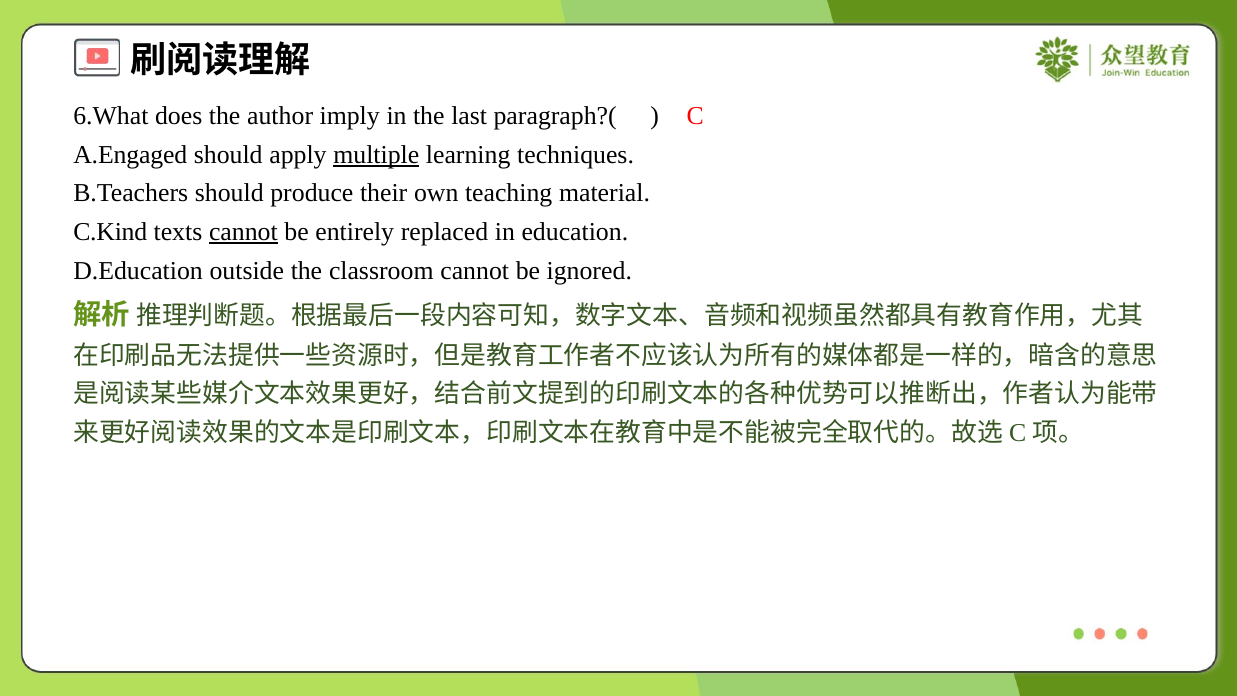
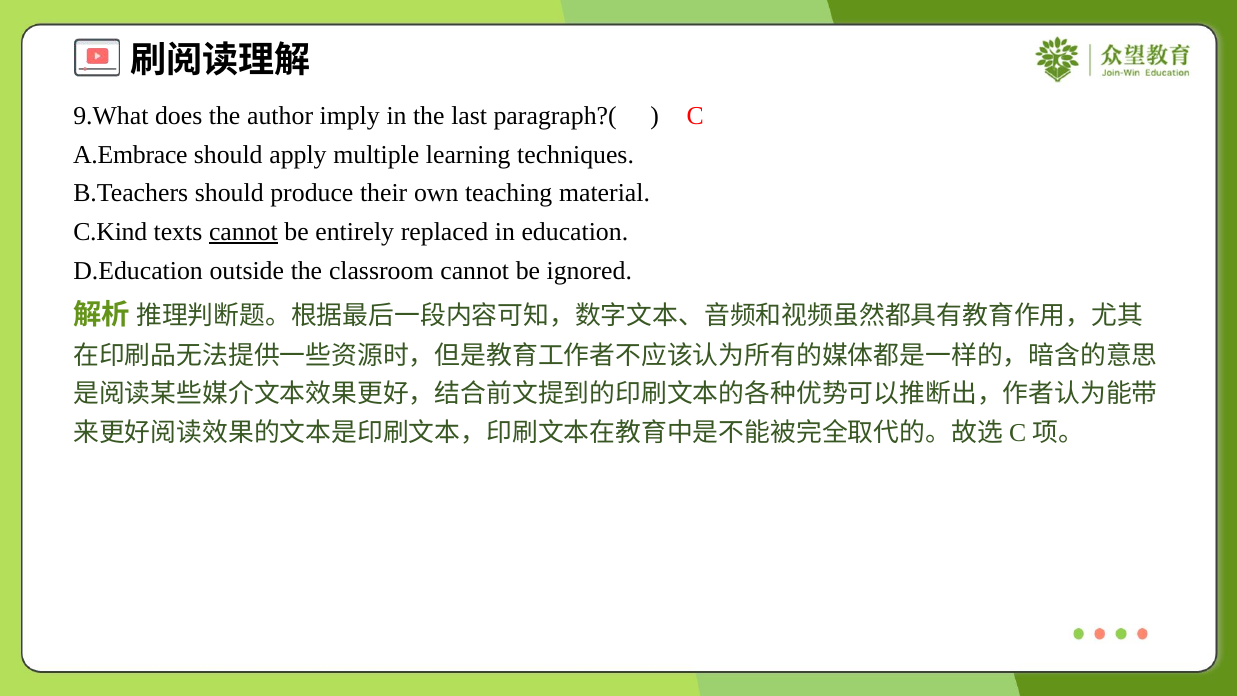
6.What: 6.What -> 9.What (111, 116)
A.Engaged: A.Engaged -> A.Embrace (130, 155)
multiple underline: present -> none (376, 155)
